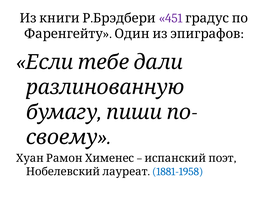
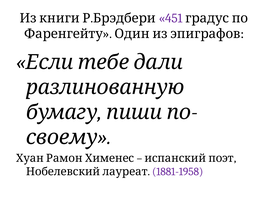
1881-1958 colour: blue -> purple (178, 172)
